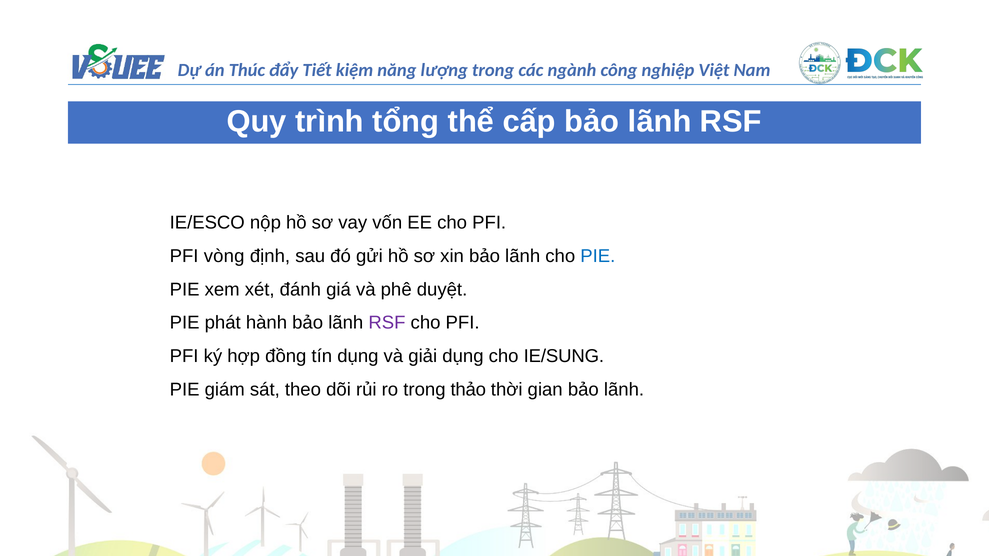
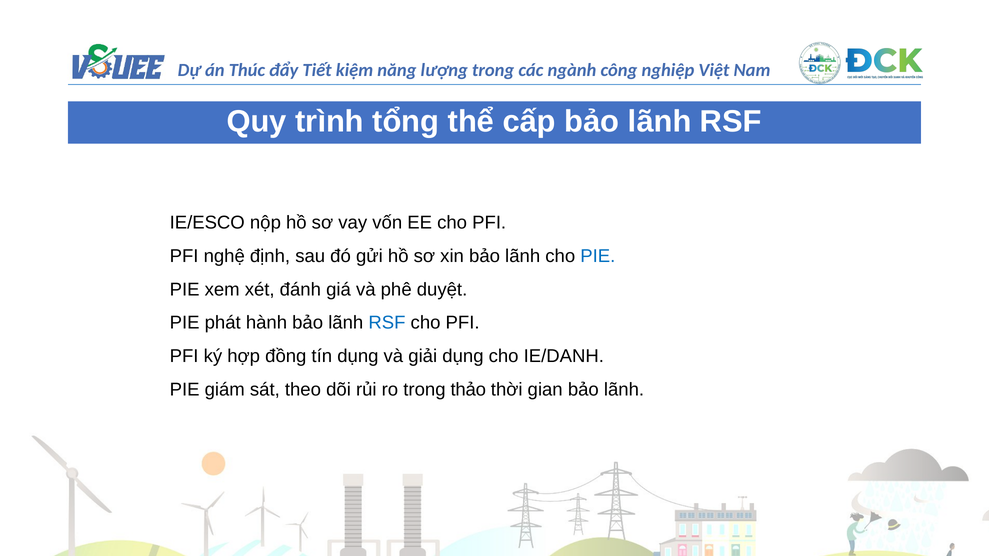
vòng: vòng -> nghệ (224, 256)
RSF colour: purple -> blue (387, 323)
IE/SUNG: IE/SUNG -> IE/DANH (564, 356)
